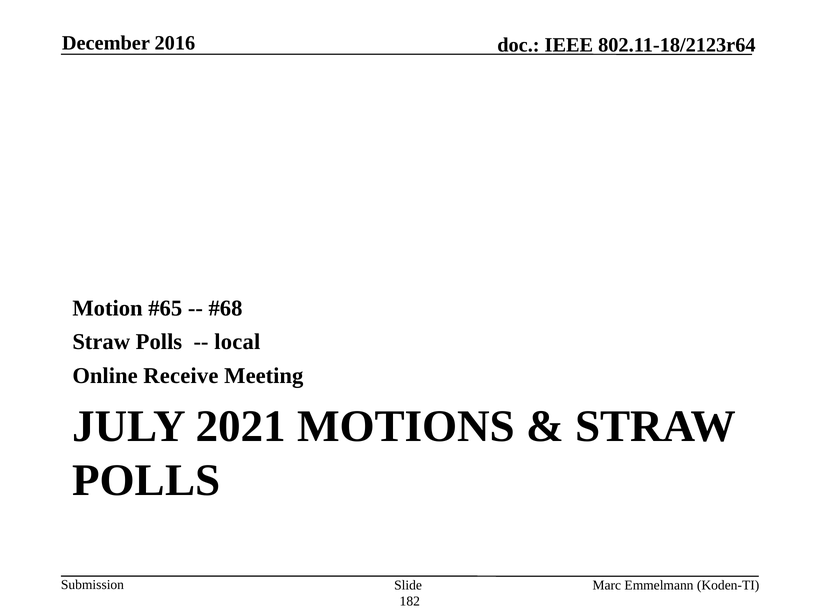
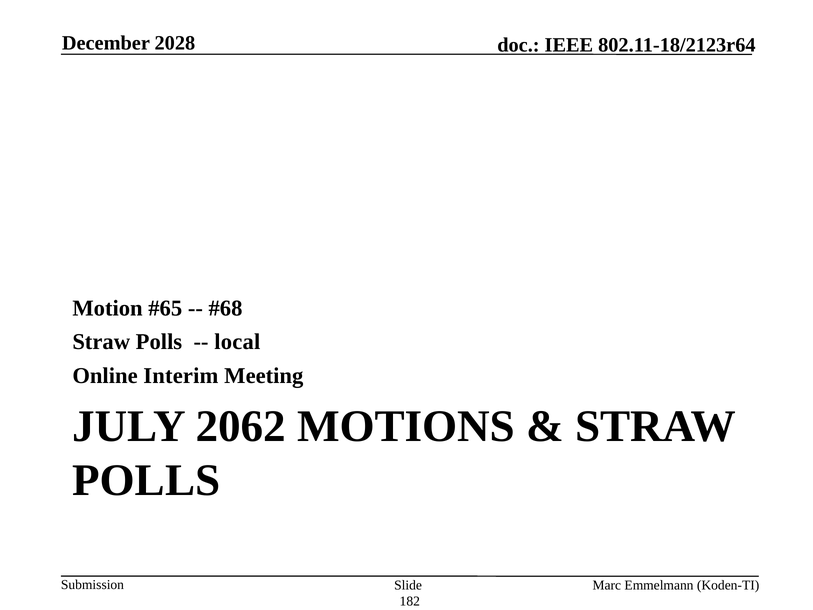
2016: 2016 -> 2028 (175, 43)
Receive: Receive -> Interim (181, 376)
2021: 2021 -> 2062 (241, 426)
